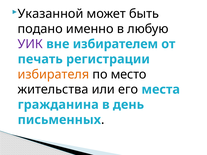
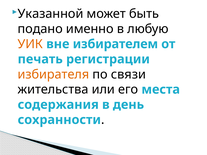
УИК colour: purple -> orange (30, 44)
место: место -> связи (128, 74)
гражданина: гражданина -> содержания (58, 105)
письменных: письменных -> сохранности (59, 120)
